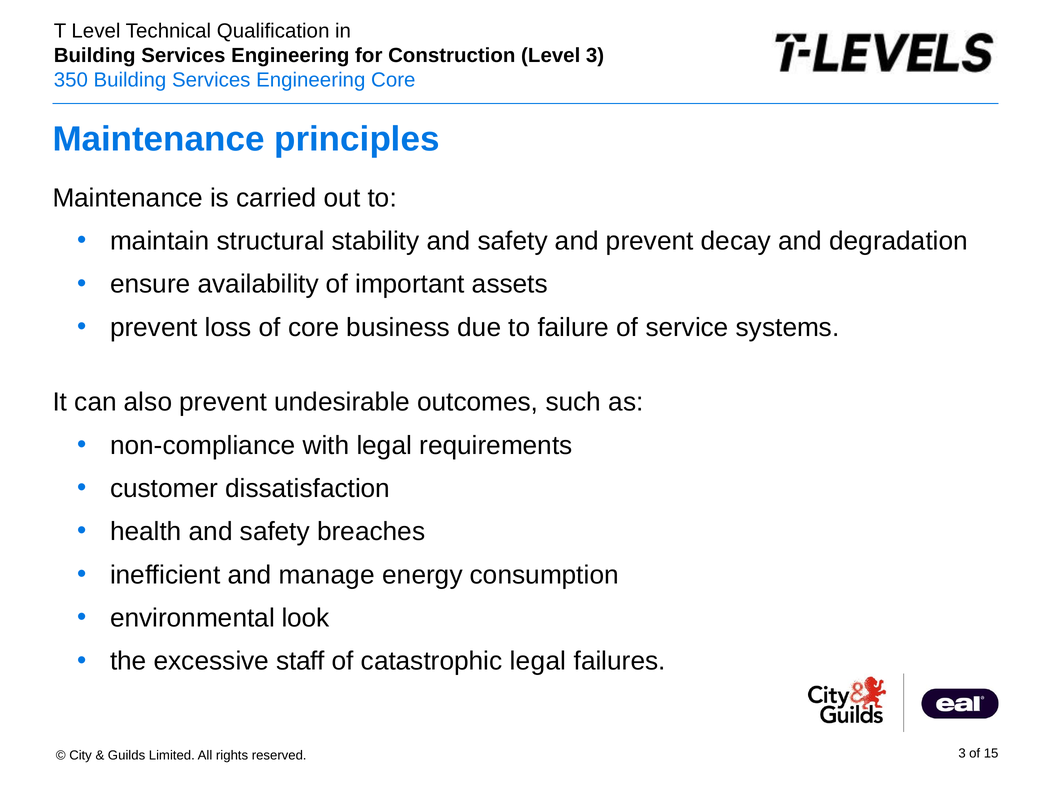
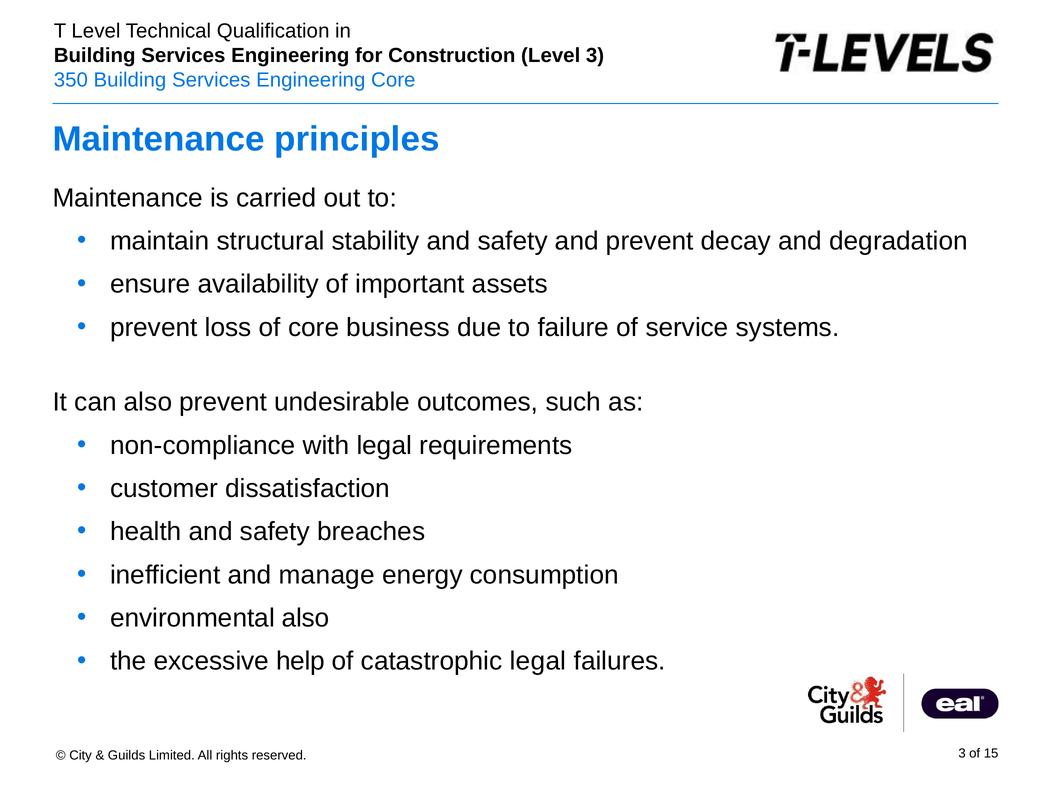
environmental look: look -> also (306, 618)
staff: staff -> help (300, 661)
